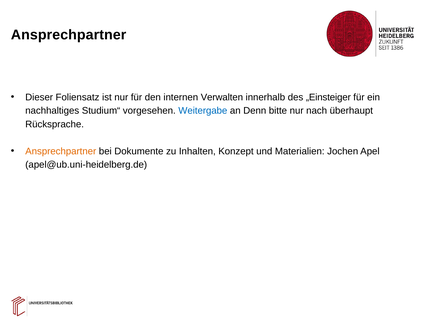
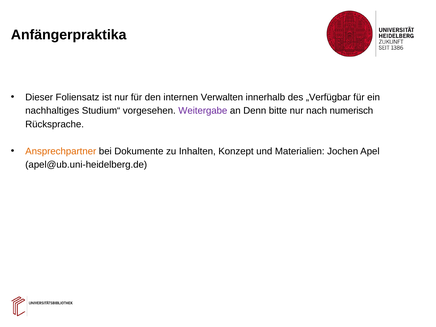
Ansprechpartner: Ansprechpartner -> Anfängerpraktika (69, 35)
„Einsteiger: „Einsteiger -> „Verfügbar (328, 97)
Weitergabe colour: blue -> purple (203, 111)
überhaupt: überhaupt -> numerisch (351, 111)
